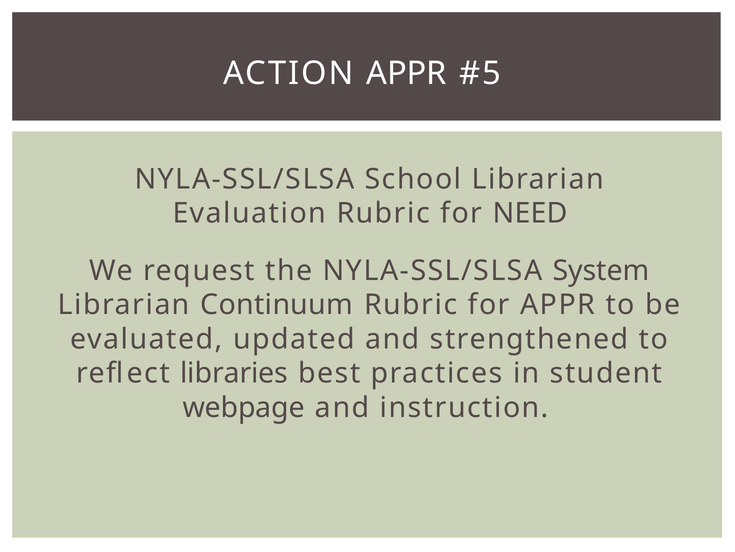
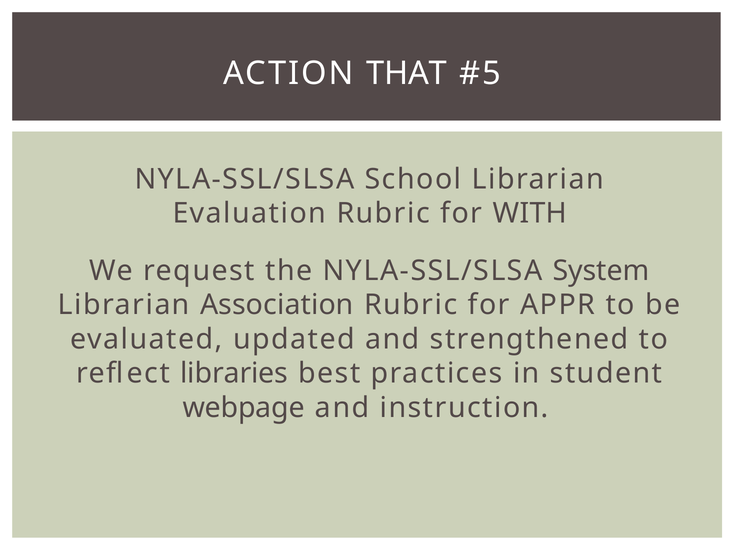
ACTION APPR: APPR -> THAT (407, 73)
NEED: NEED -> WITH (530, 213)
Continuum: Continuum -> Association (277, 304)
